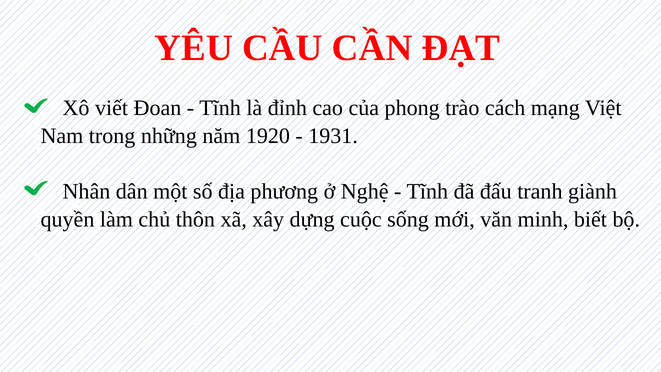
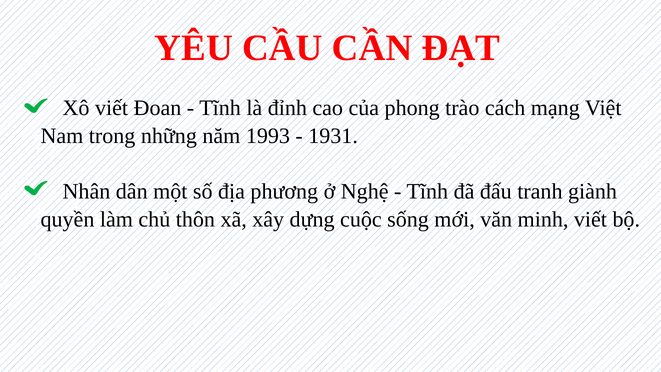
1920: 1920 -> 1993 (268, 136)
minh biết: biết -> viết (590, 219)
